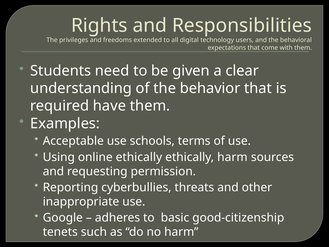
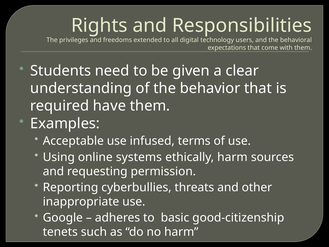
schools: schools -> infused (152, 141)
online ethically: ethically -> systems (139, 157)
